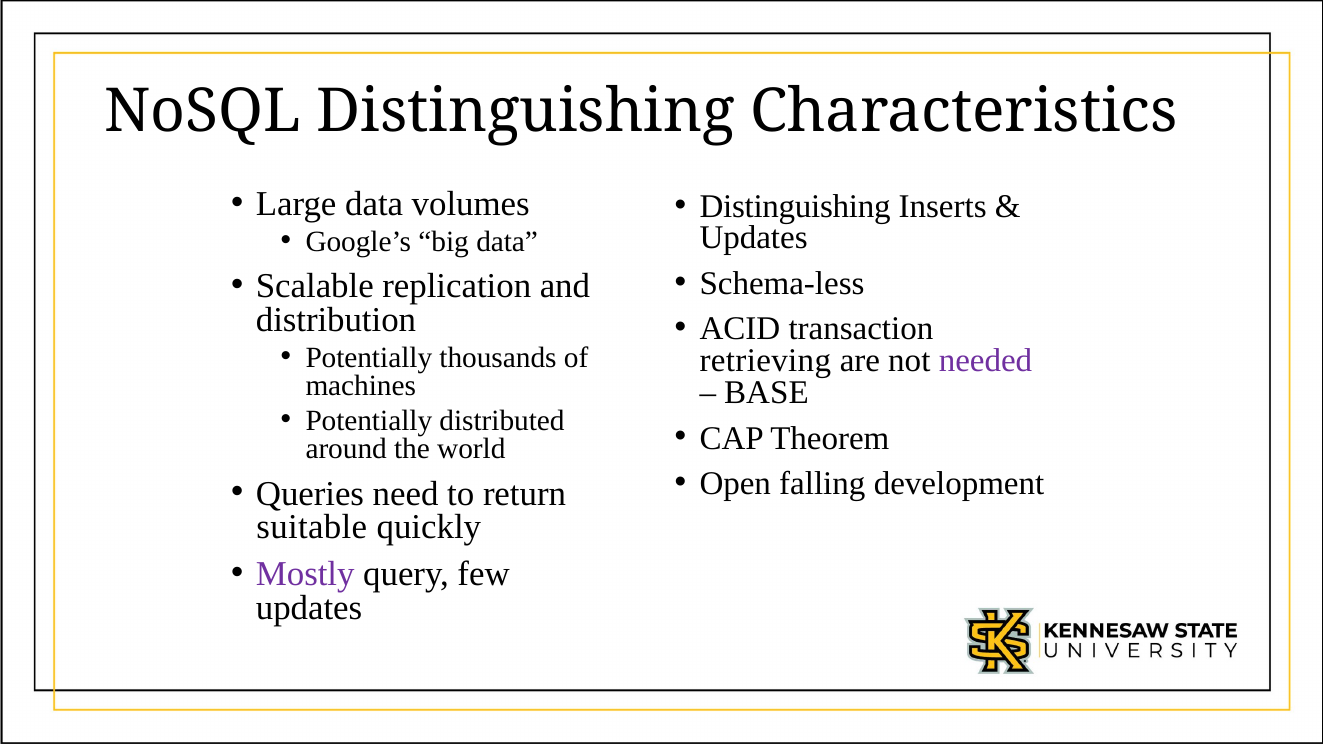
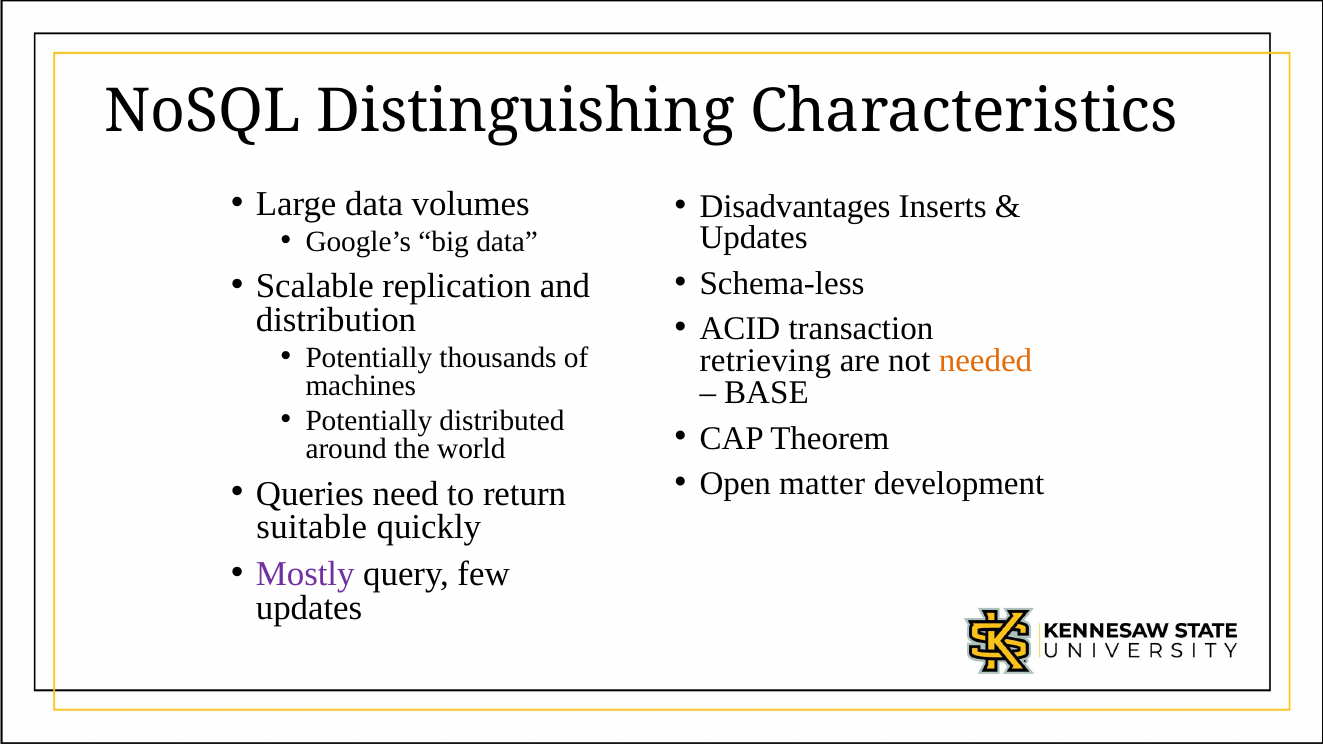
Distinguishing: Distinguishing -> Disadvantages (795, 206)
needed colour: purple -> orange (986, 361)
falling: falling -> matter (822, 484)
